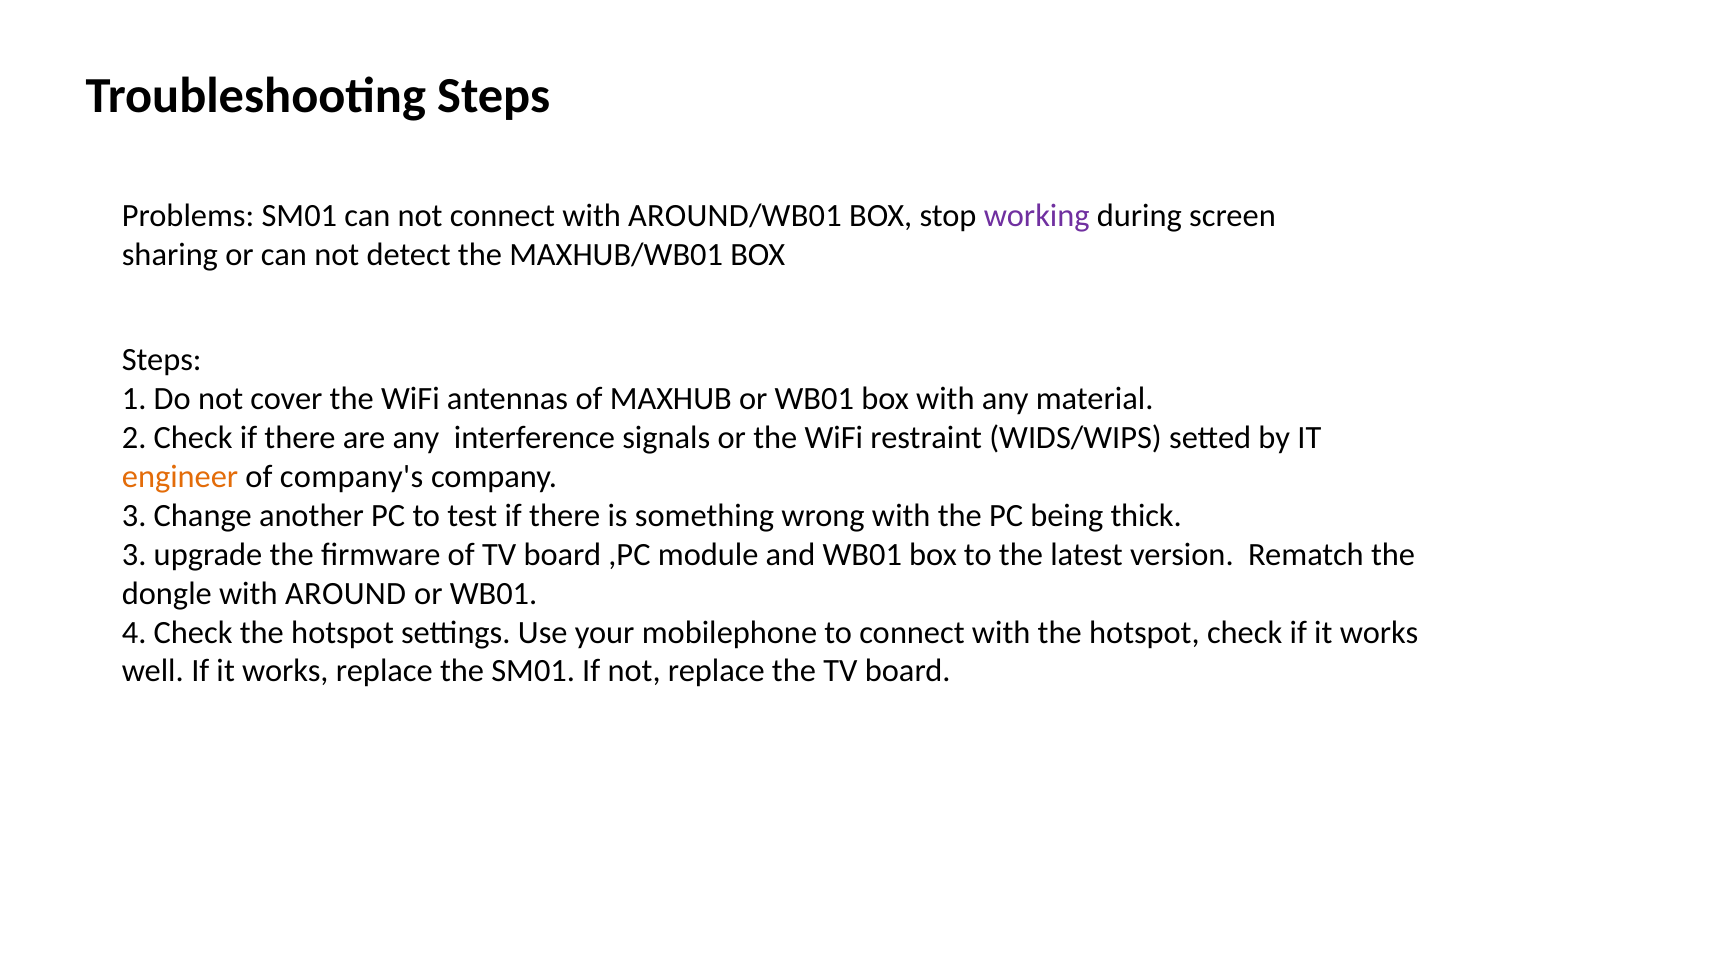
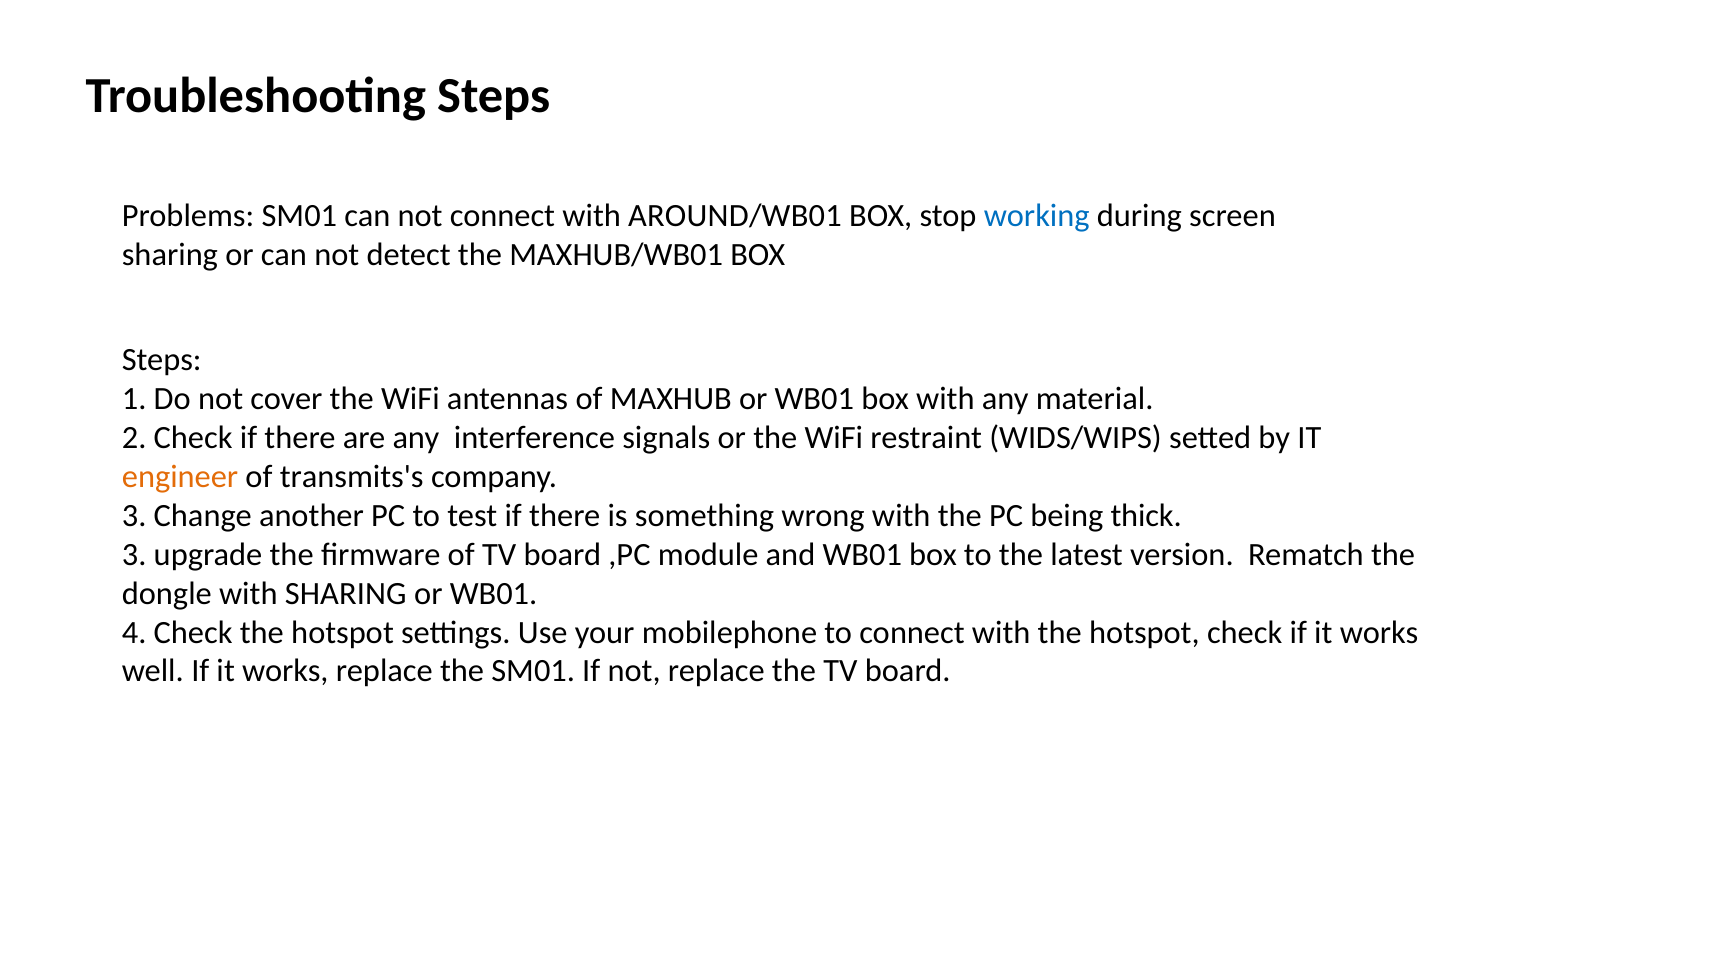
working colour: purple -> blue (1037, 216)
company's: company's -> transmits's (352, 477)
with AROUND: AROUND -> SHARING (346, 593)
